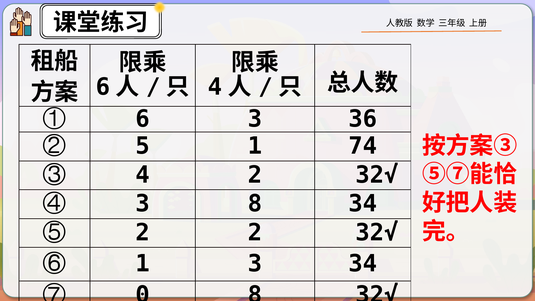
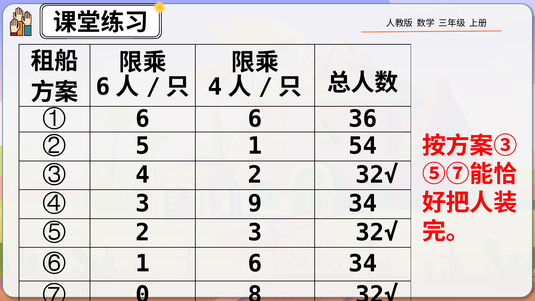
6 3: 3 -> 6 (255, 119)
74: 74 -> 54 (363, 146)
3 8: 8 -> 9 (255, 204)
2 2: 2 -> 3 (255, 233)
1 3: 3 -> 6 (255, 264)
